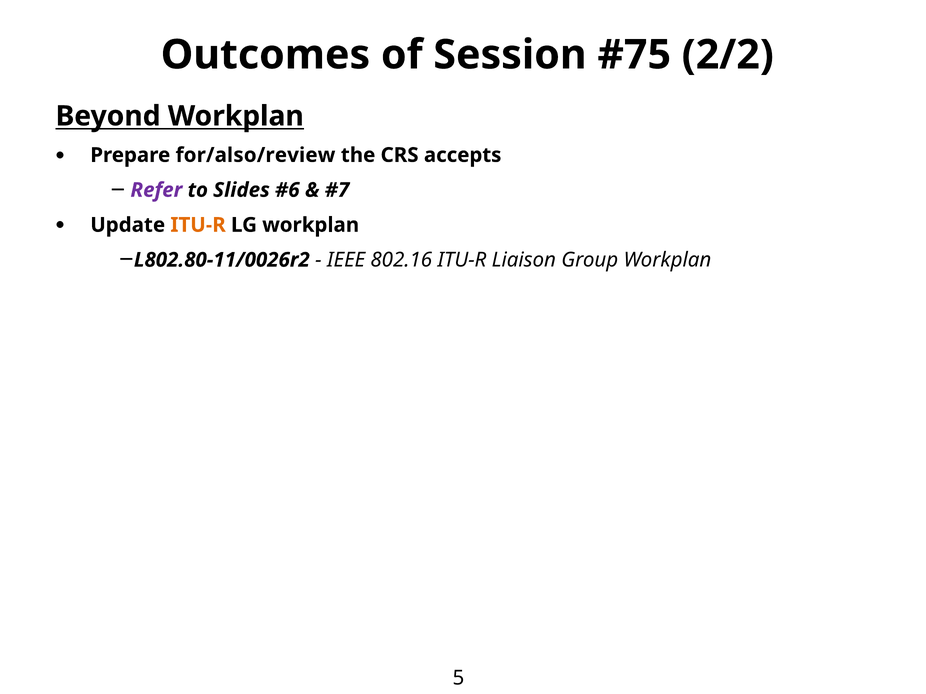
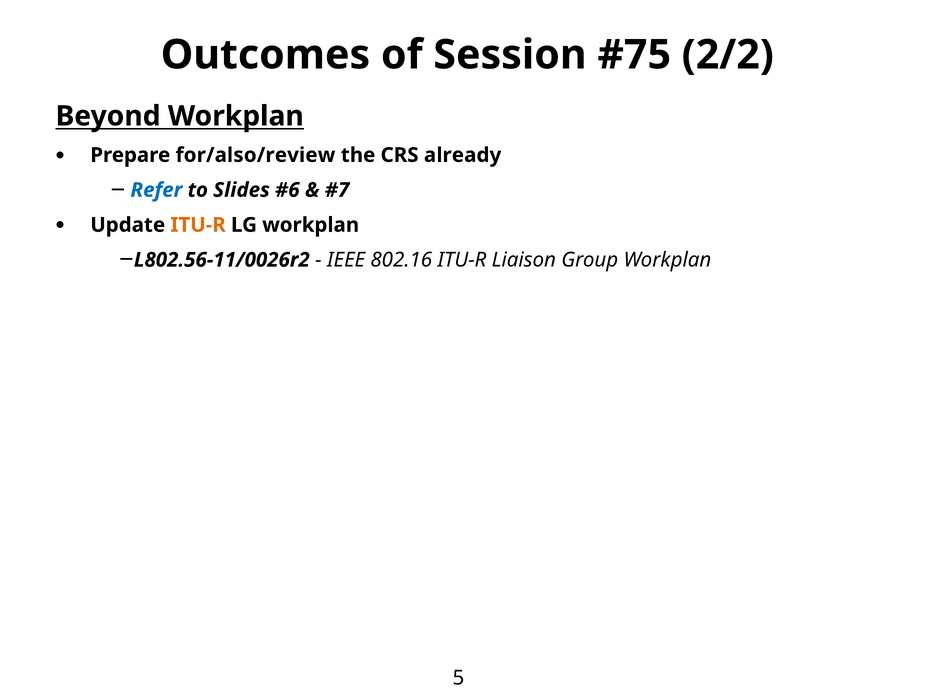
accepts: accepts -> already (463, 155)
Refer colour: purple -> blue (156, 190)
L802.80-11/0026r2: L802.80-11/0026r2 -> L802.56-11/0026r2 (222, 260)
